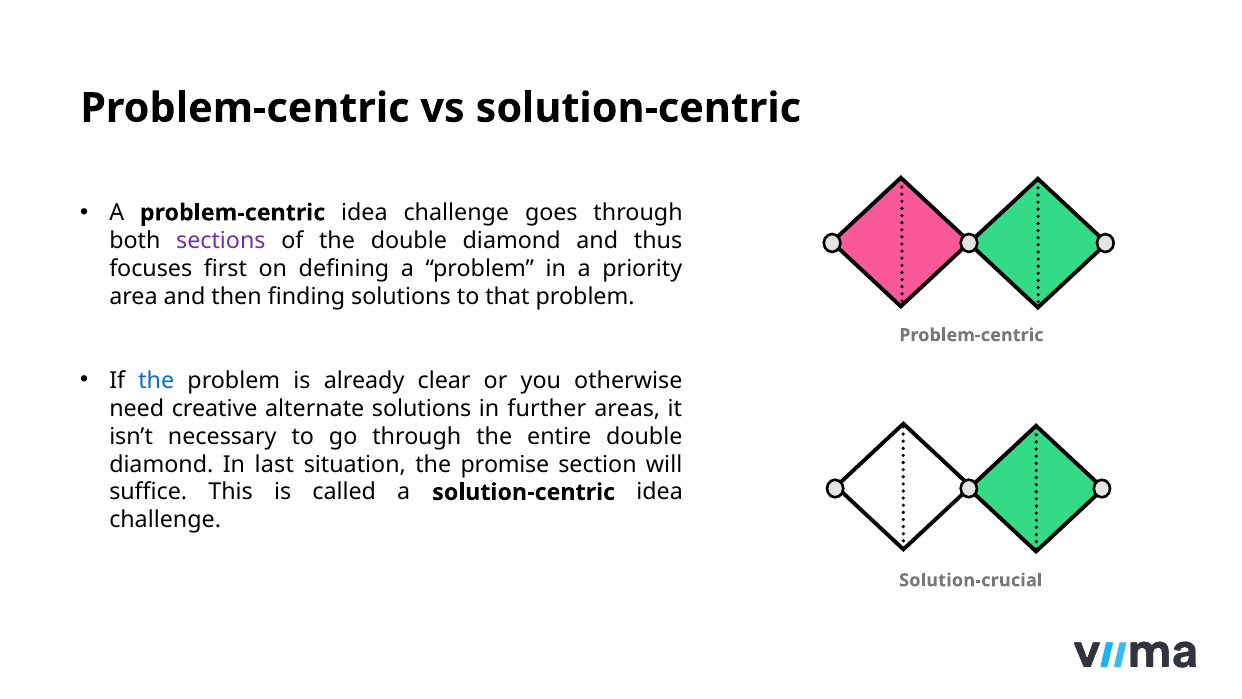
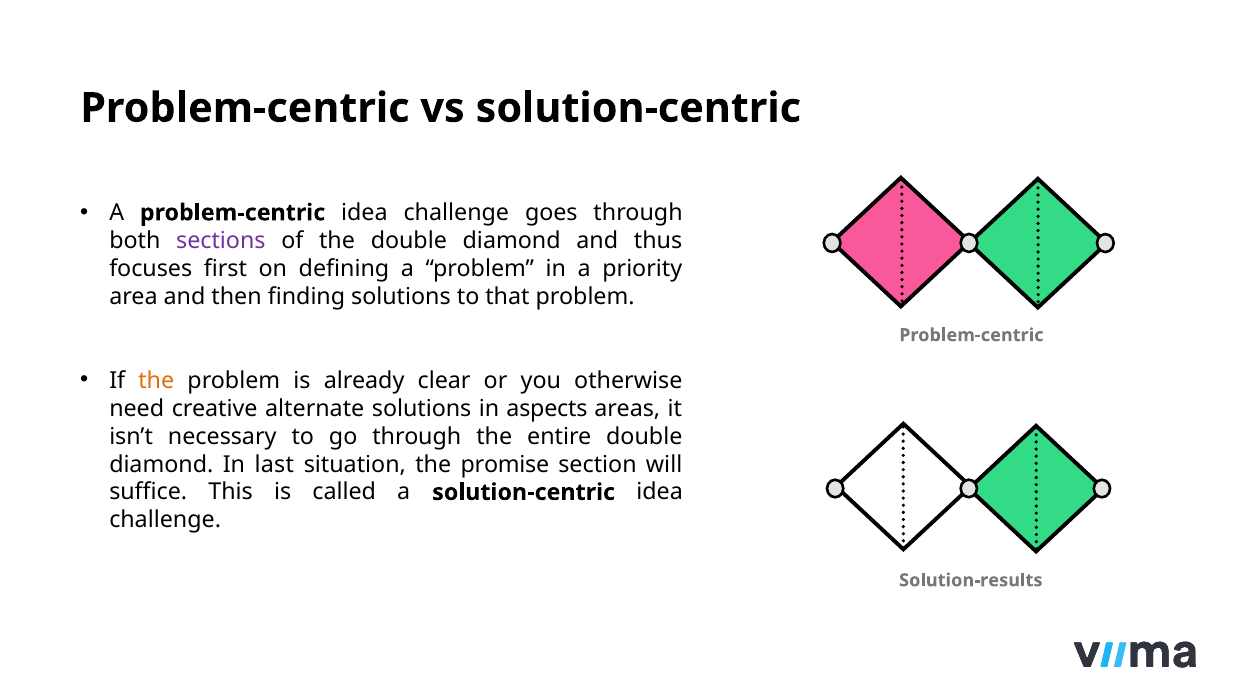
the colour: blue -> orange (156, 380)
further: further -> aspects (547, 408)
Solution-crucial: Solution-crucial -> Solution-results (971, 580)
